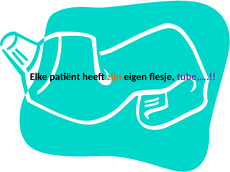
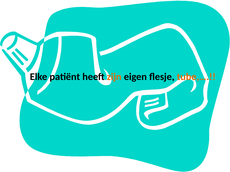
tube,… colour: purple -> orange (196, 77)
